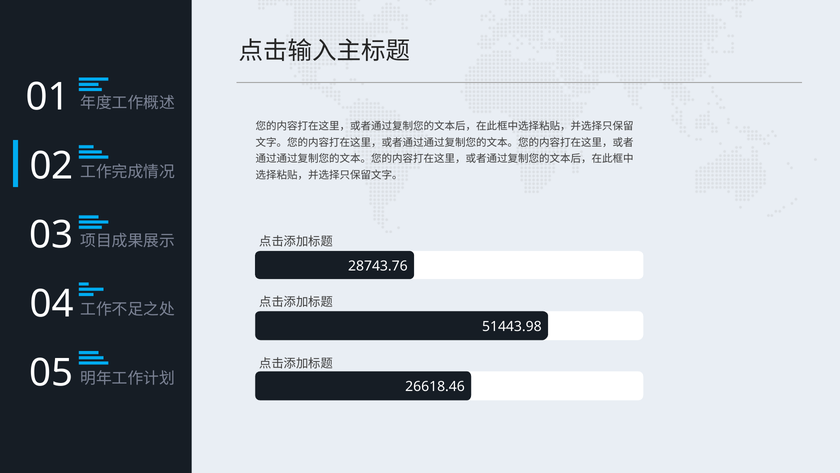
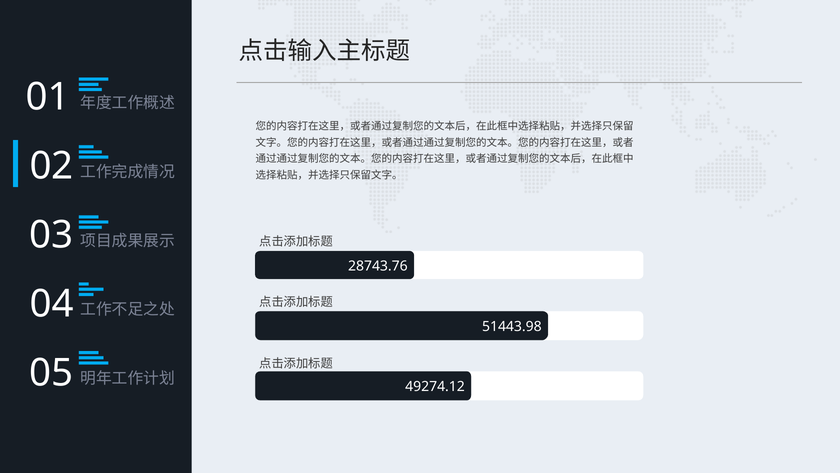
26618.46: 26618.46 -> 49274.12 (435, 386)
